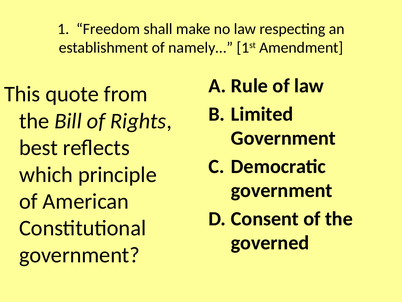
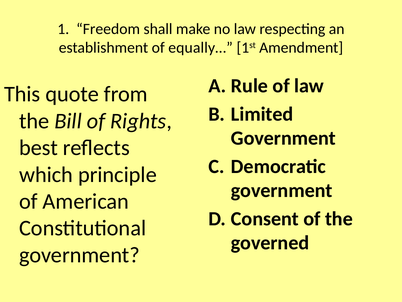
namely…: namely… -> equally… (201, 48)
